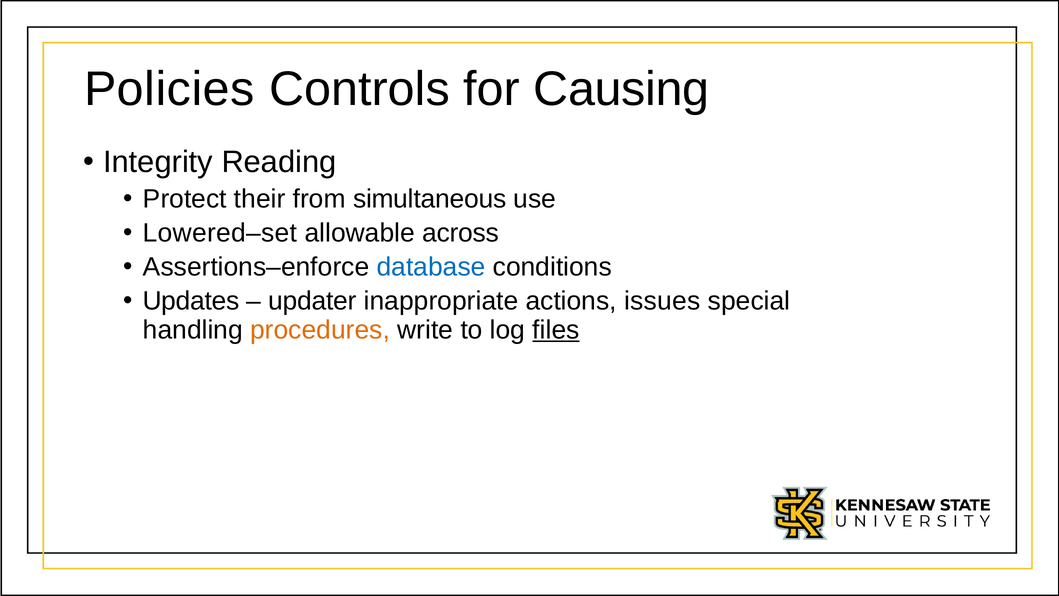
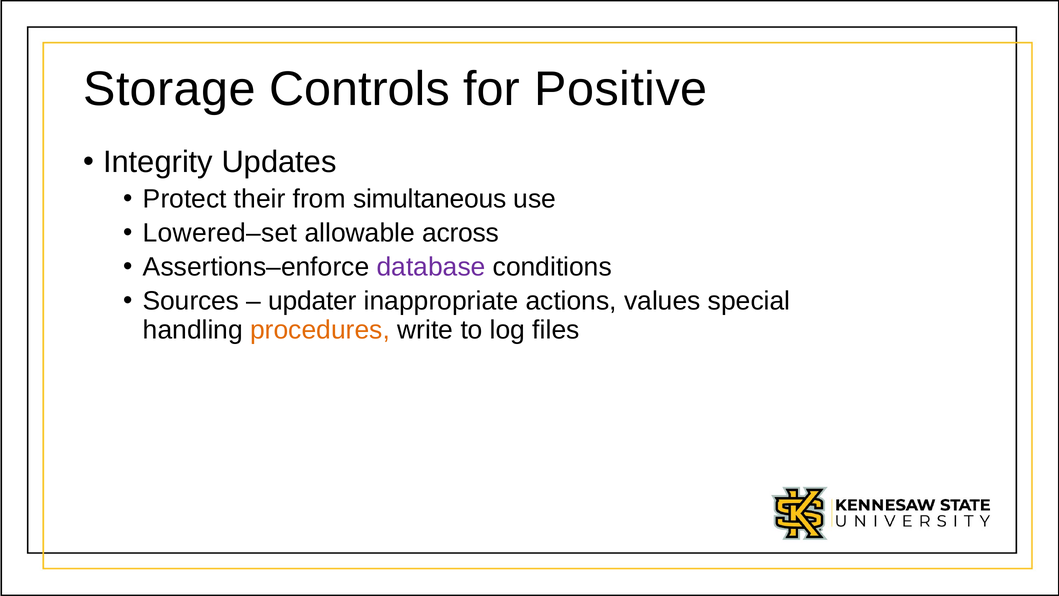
Policies: Policies -> Storage (169, 89)
Causing: Causing -> Positive (621, 89)
Reading: Reading -> Updates (279, 162)
database colour: blue -> purple (431, 267)
Updates: Updates -> Sources (191, 301)
issues: issues -> values (662, 301)
files underline: present -> none (556, 330)
